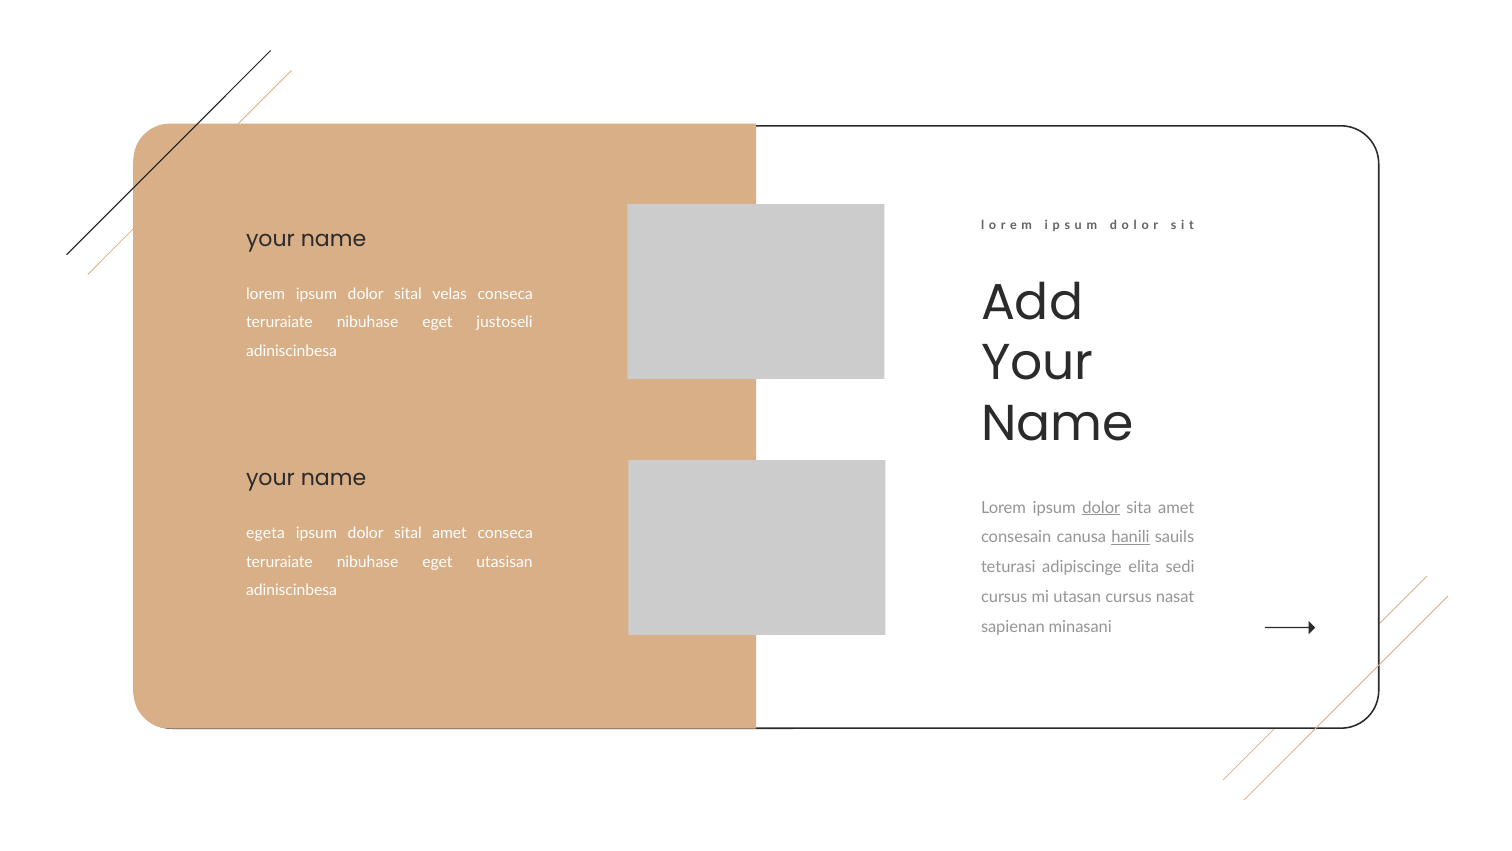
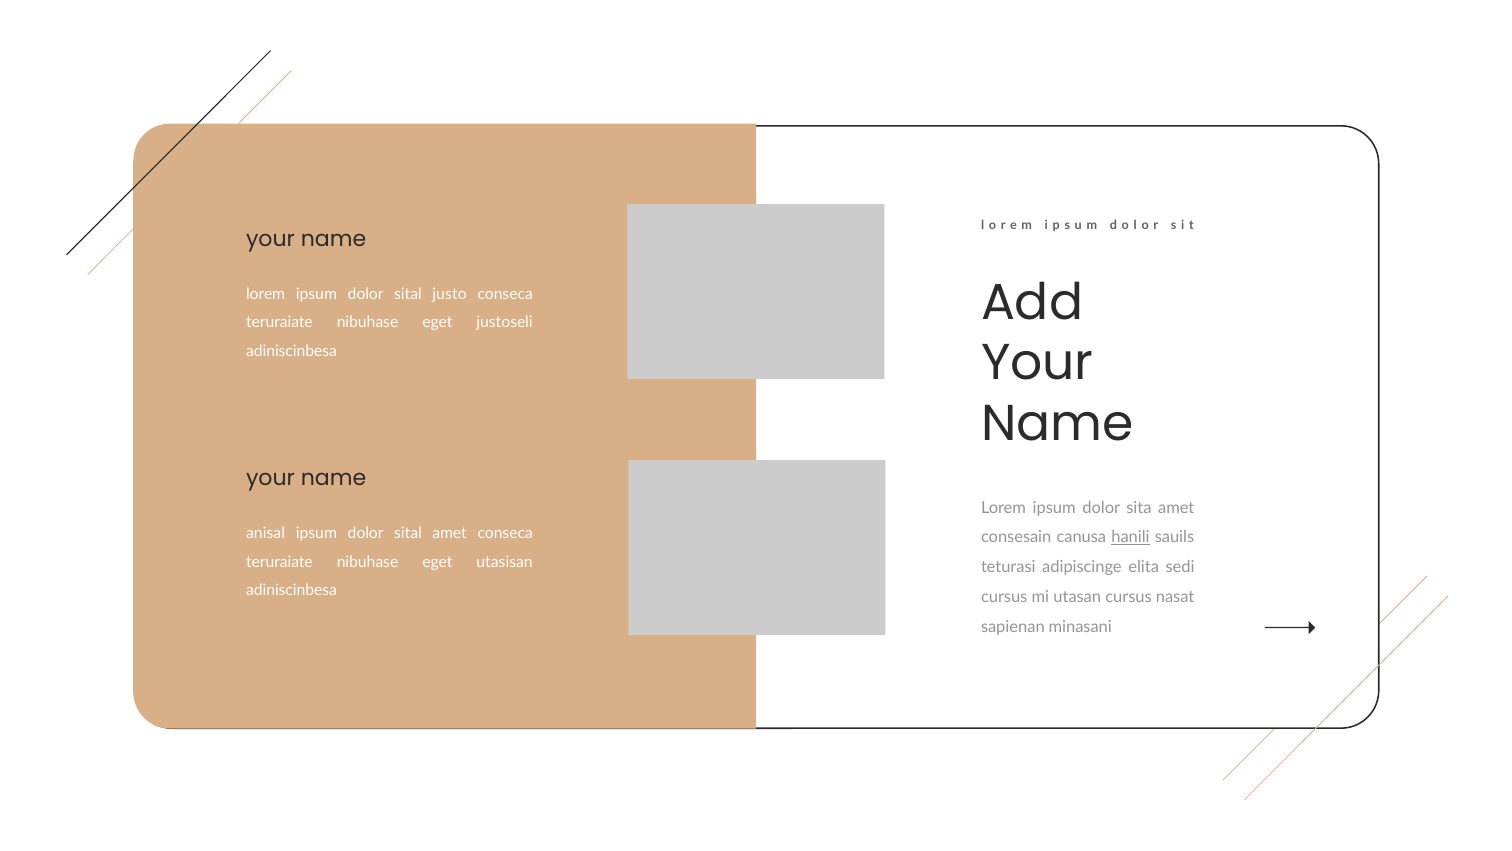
velas: velas -> justo (450, 294)
dolor underline: present -> none (1101, 507)
egeta: egeta -> anisal (266, 533)
